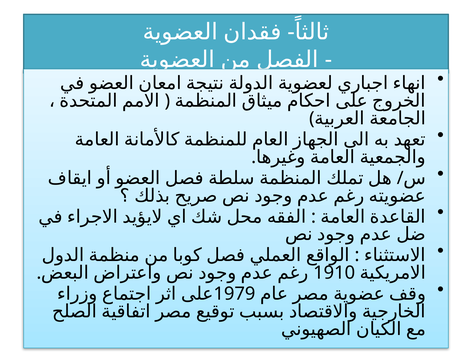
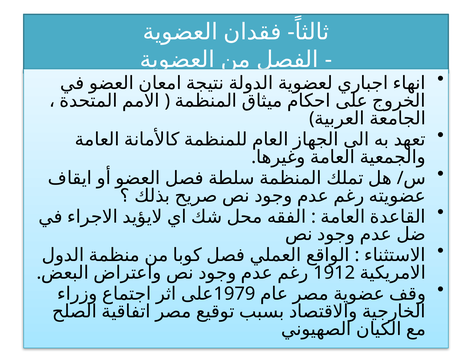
1910: 1910 -> 1912 (334, 273)
